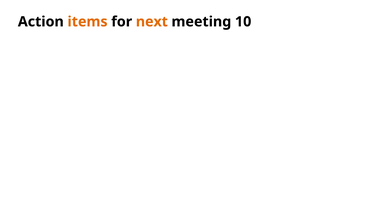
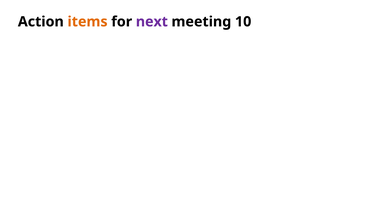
next colour: orange -> purple (152, 22)
